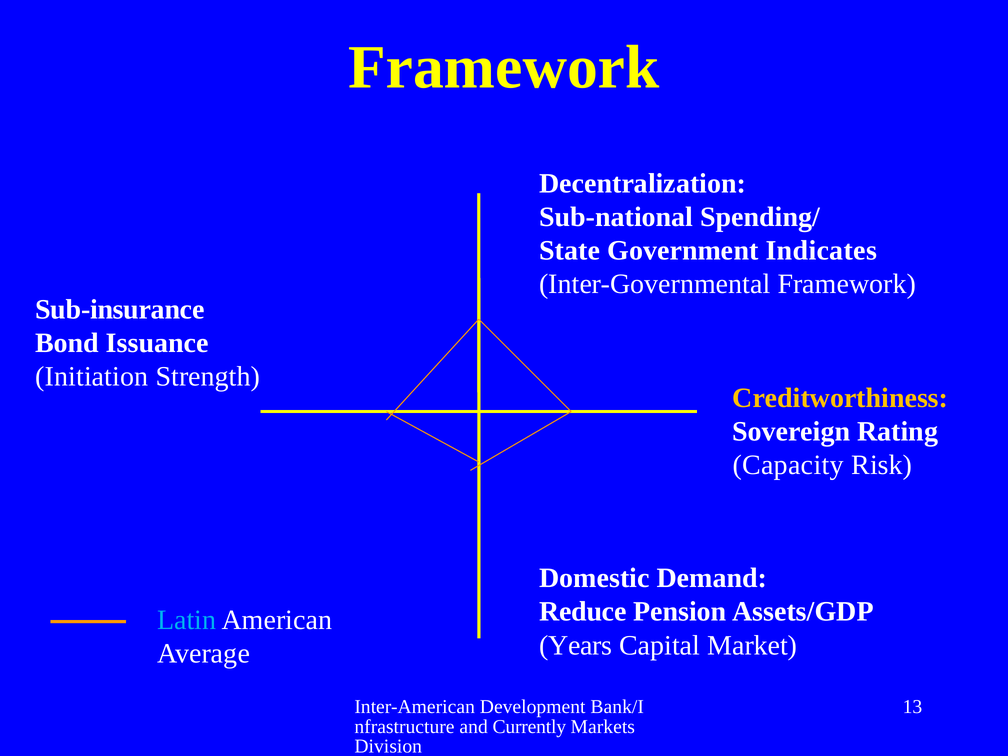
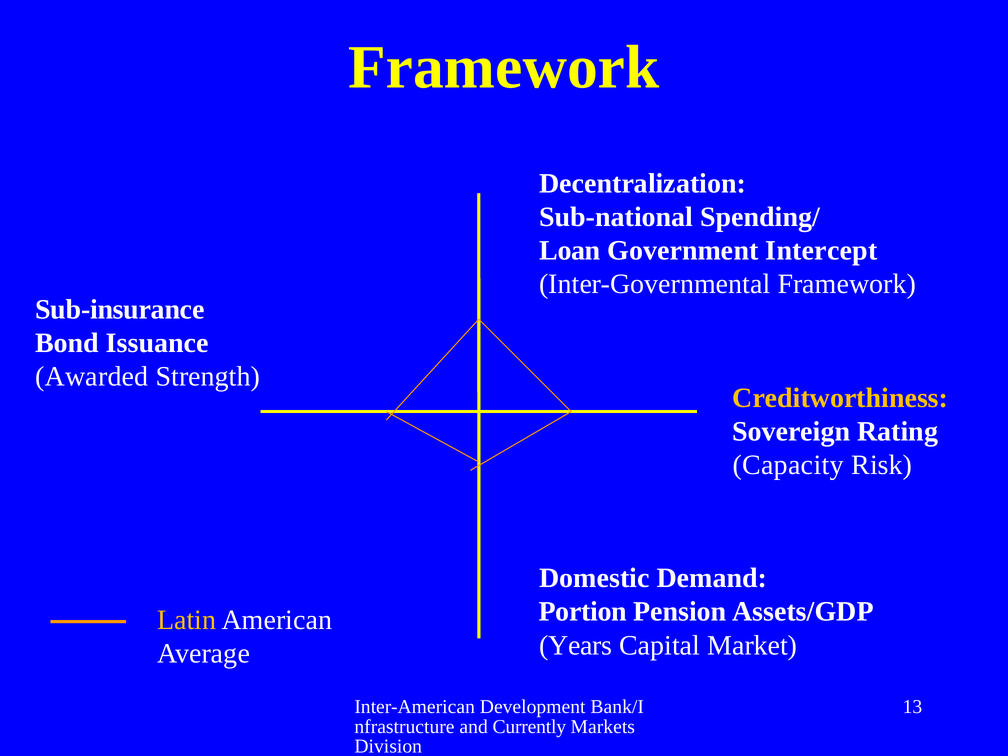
State: State -> Loan (570, 251)
Indicates: Indicates -> Intercept (821, 251)
Initiation: Initiation -> Awarded (92, 377)
Reduce: Reduce -> Portion (583, 612)
Latin colour: light blue -> yellow (187, 620)
